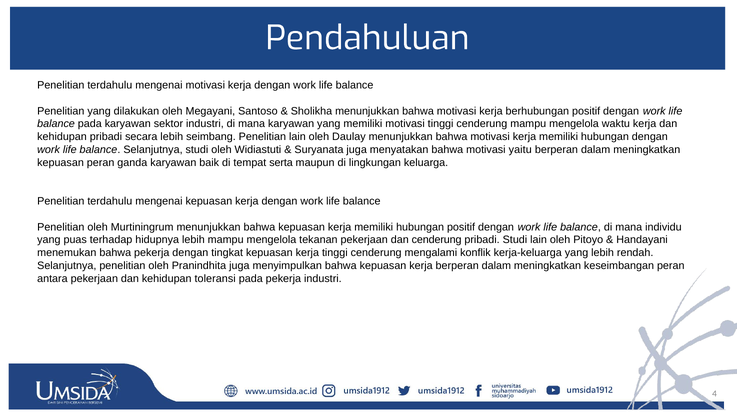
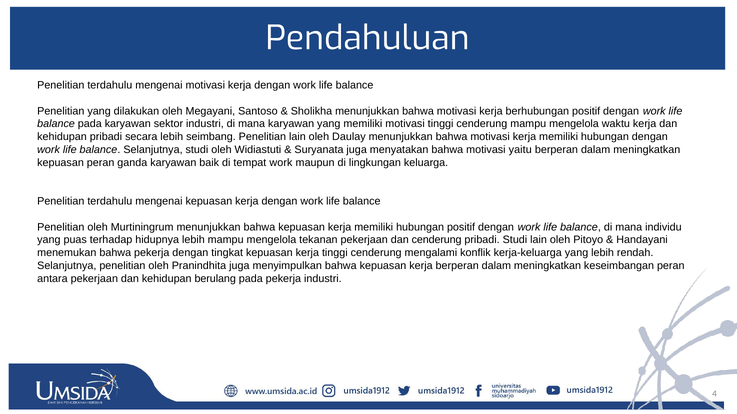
tempat serta: serta -> work (281, 163)
toleransi: toleransi -> berulang (215, 279)
